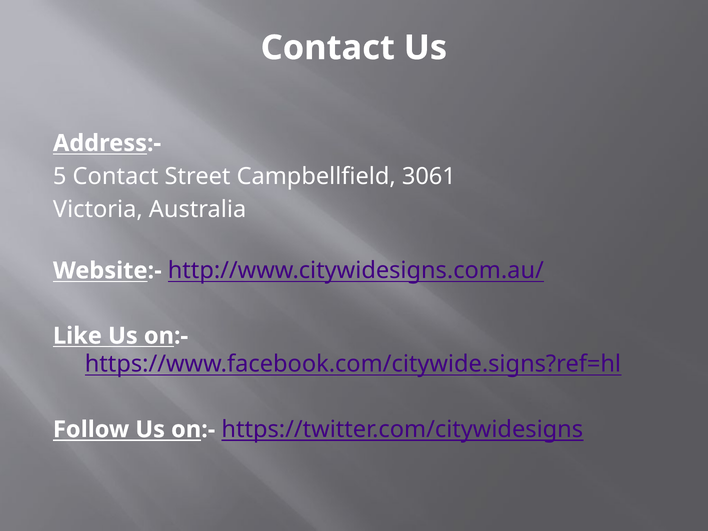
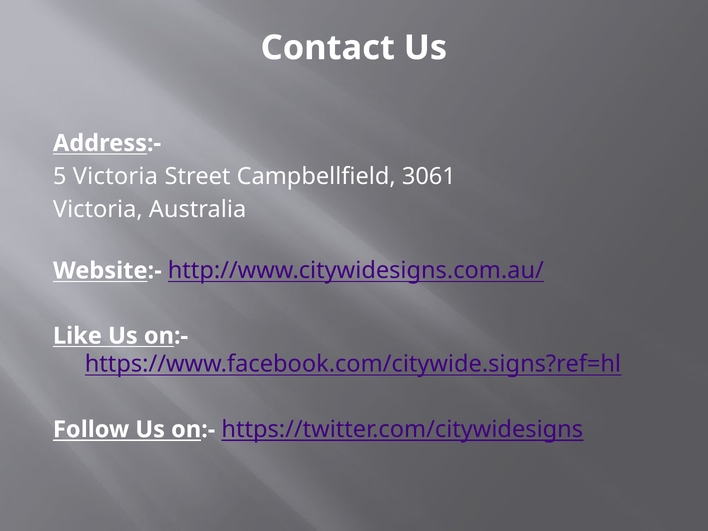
5 Contact: Contact -> Victoria (115, 176)
